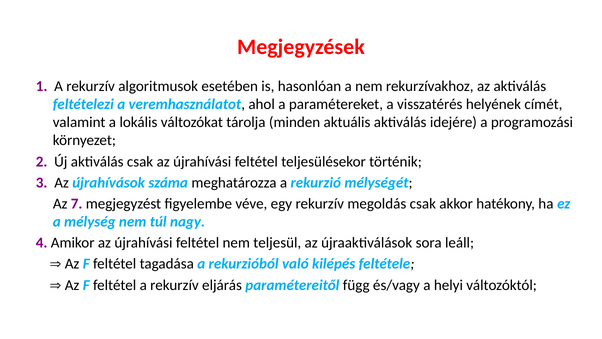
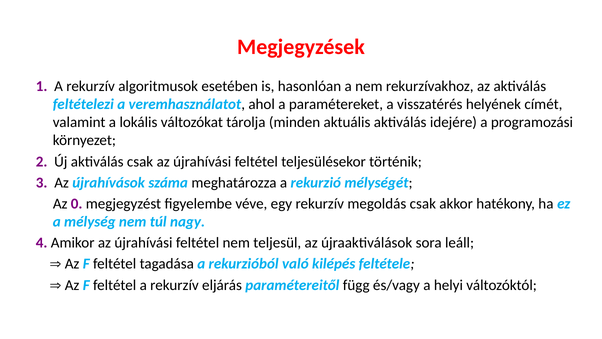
7: 7 -> 0 (77, 204)
